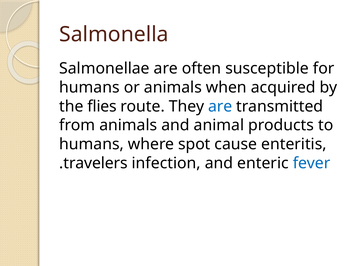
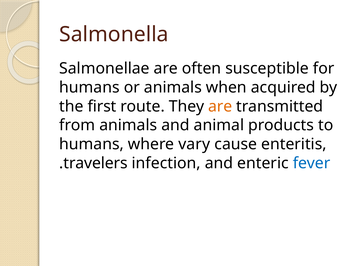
flies: flies -> first (102, 106)
are colour: blue -> orange (220, 106)
spot: spot -> vary (194, 144)
